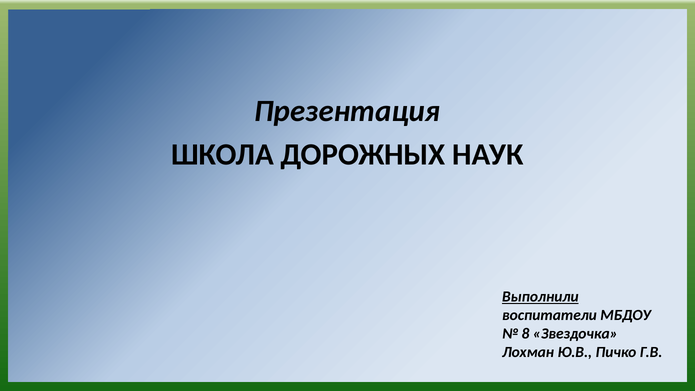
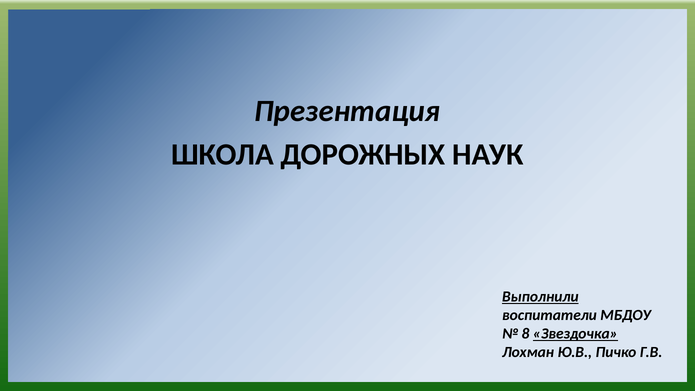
Звездочка underline: none -> present (575, 334)
